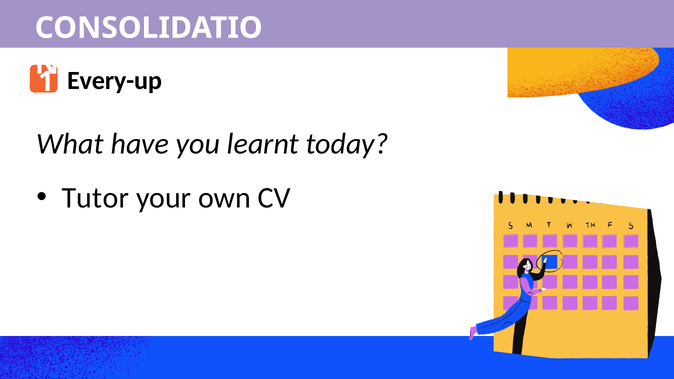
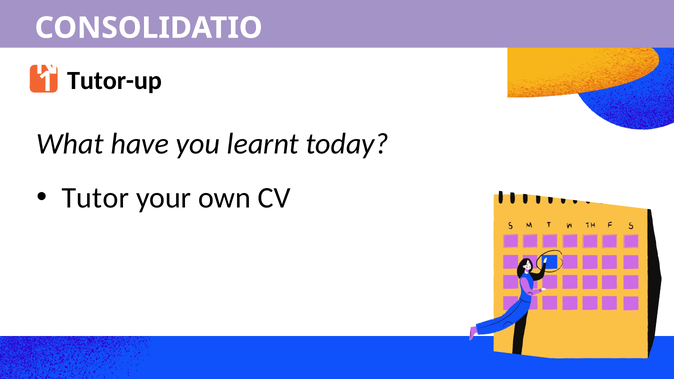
Every-up: Every-up -> Tutor-up (114, 80)
